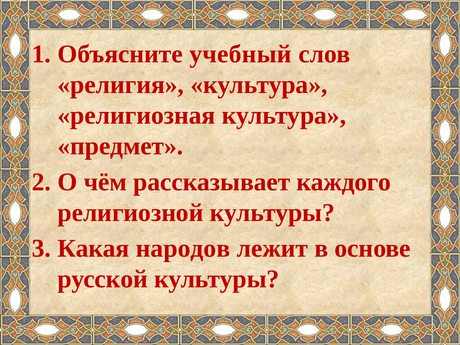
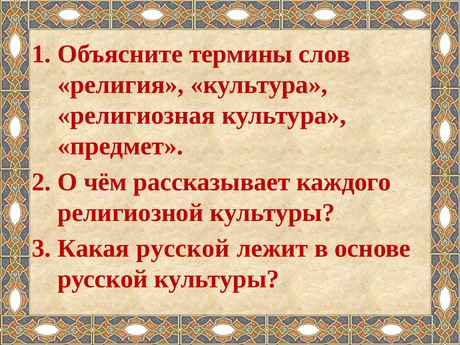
учебный: учебный -> термины (241, 54)
Какая народов: народов -> русской (183, 248)
